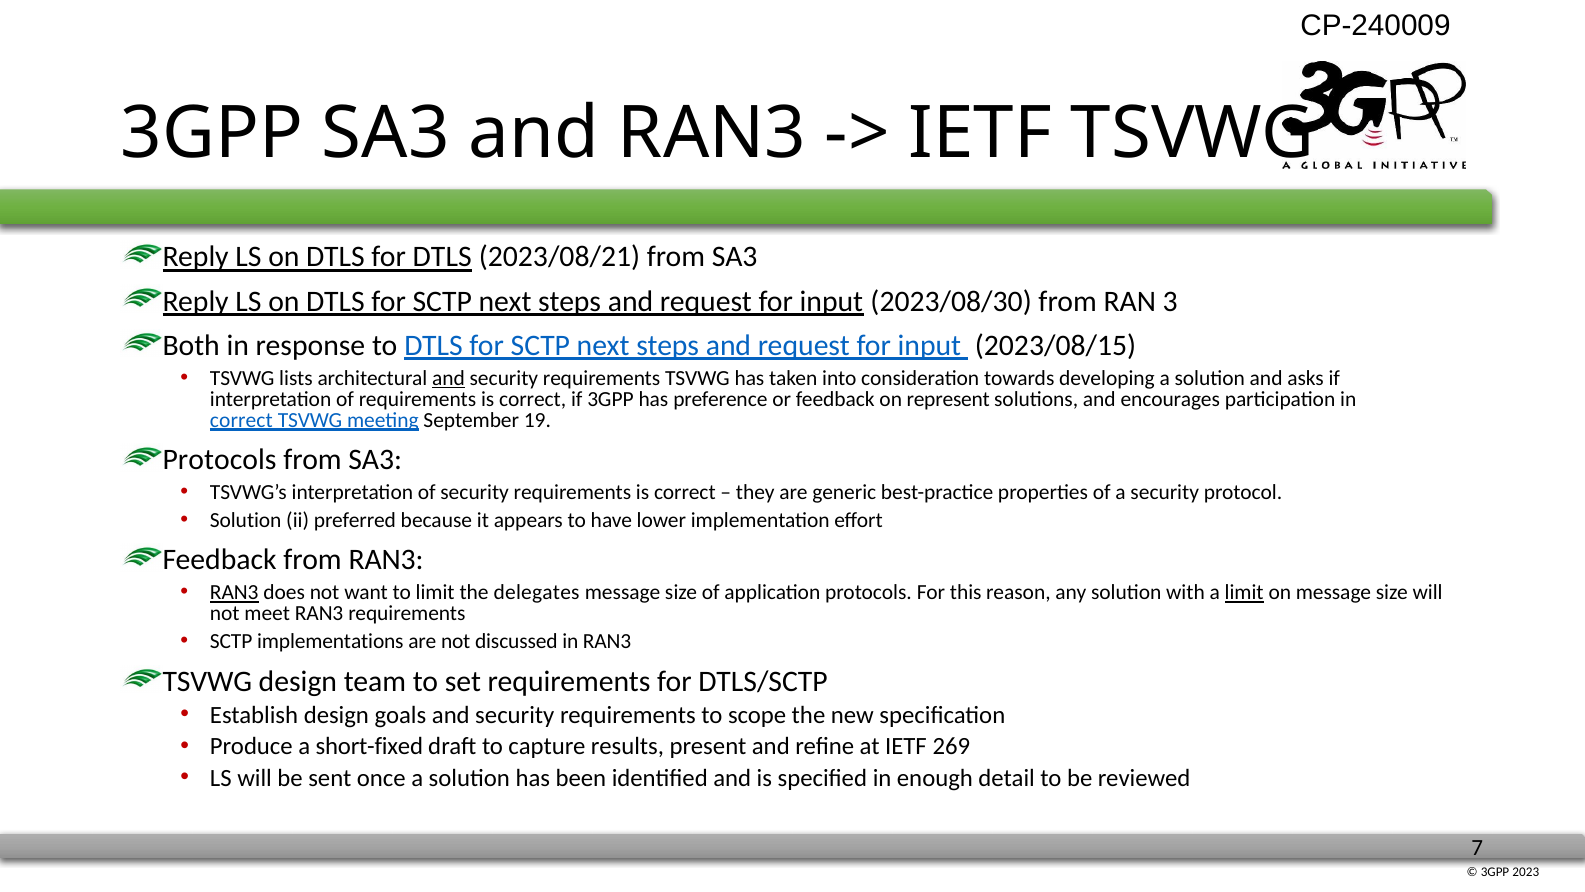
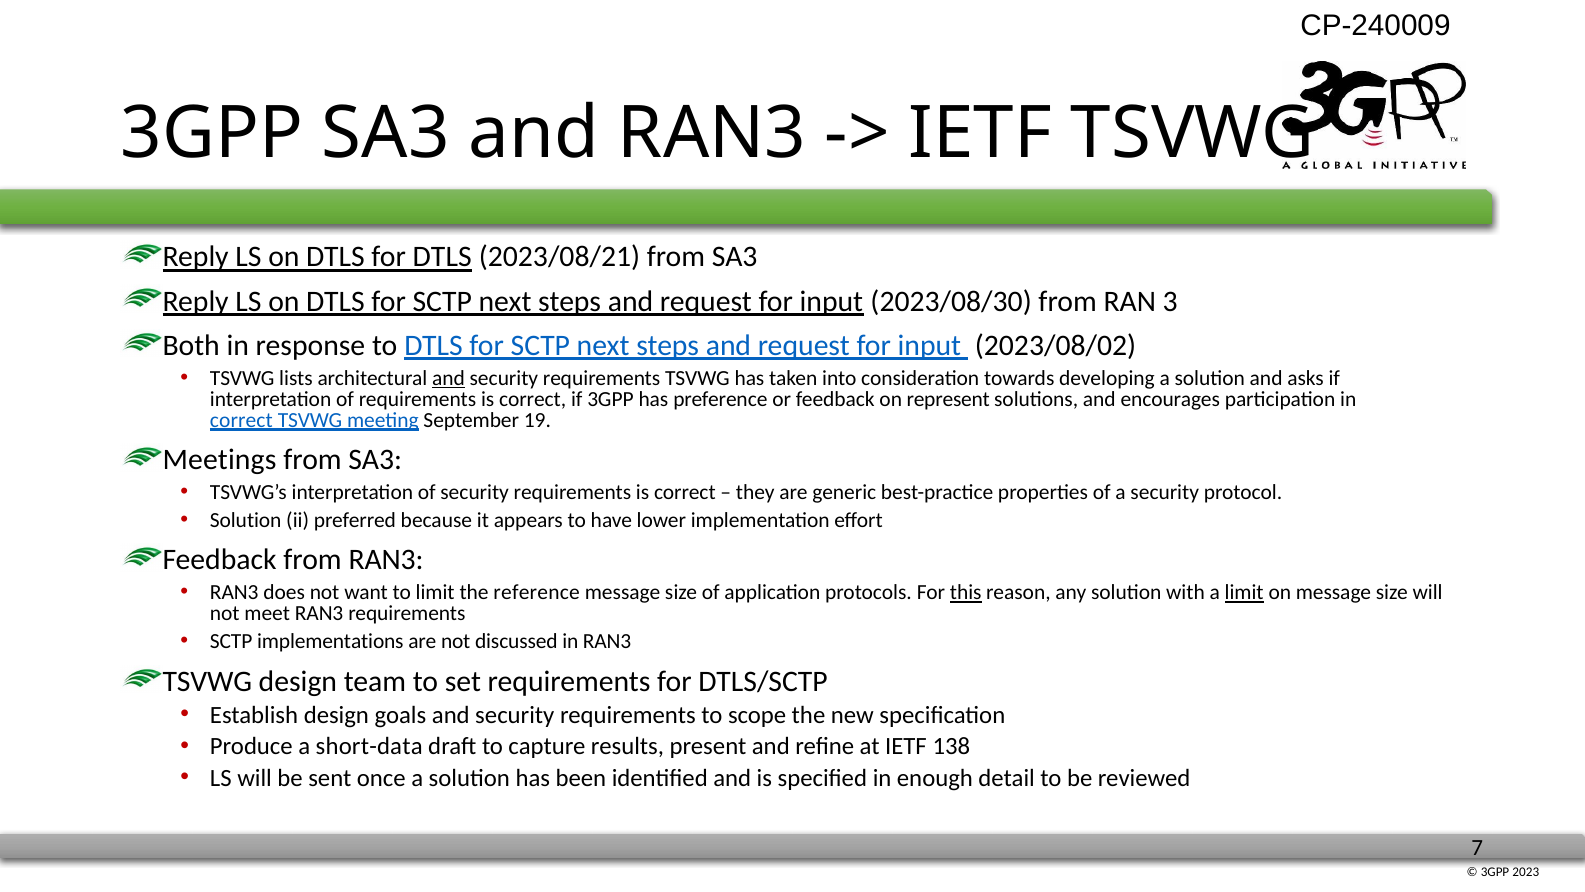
2023/08/15: 2023/08/15 -> 2023/08/02 (1056, 345)
Protocols: Protocols -> Meetings (220, 460)
RAN3 underline: present -> none (234, 592)
delegates: delegates -> reference (537, 592)
this underline: none -> present (966, 592)
short-fixed: short-fixed -> short-data (369, 746)
269: 269 -> 138 (951, 746)
